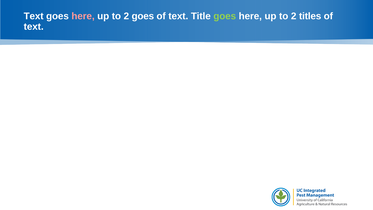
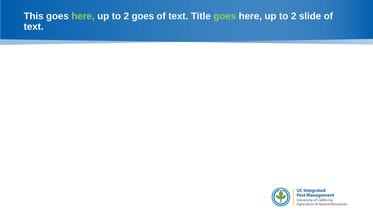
Text: Text -> This (34, 16)
here colour: pink -> light green (83, 16)
titles: titles -> slide (310, 16)
